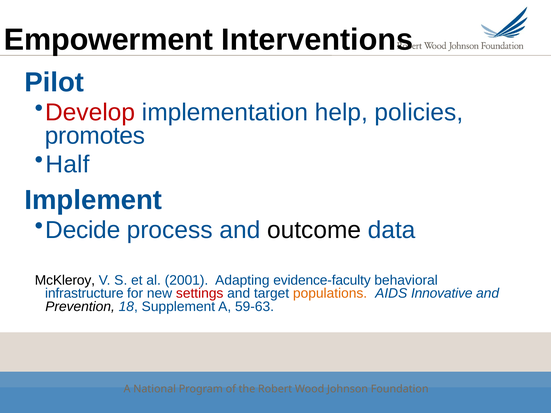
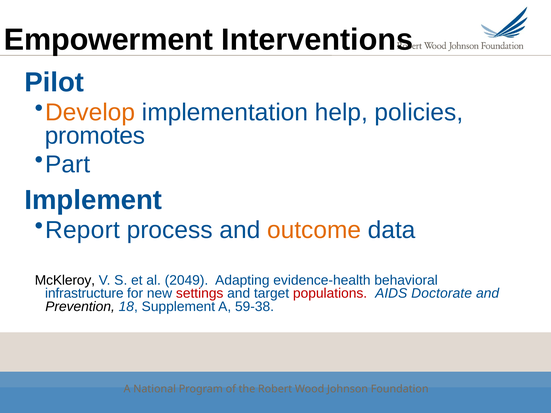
Develop colour: red -> orange (90, 112)
Half: Half -> Part (68, 164)
Decide: Decide -> Report (83, 230)
outcome colour: black -> orange (314, 230)
2001: 2001 -> 2049 (187, 280)
evidence-faculty: evidence-faculty -> evidence-health (322, 280)
populations colour: orange -> red (330, 294)
Innovative: Innovative -> Doctorate (442, 294)
59-63: 59-63 -> 59-38 (255, 307)
